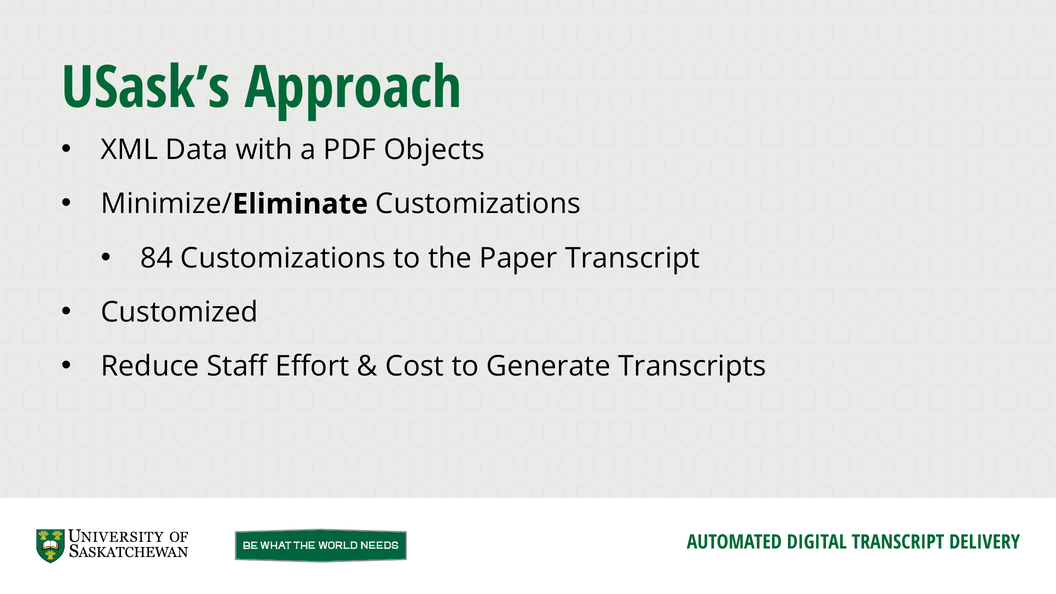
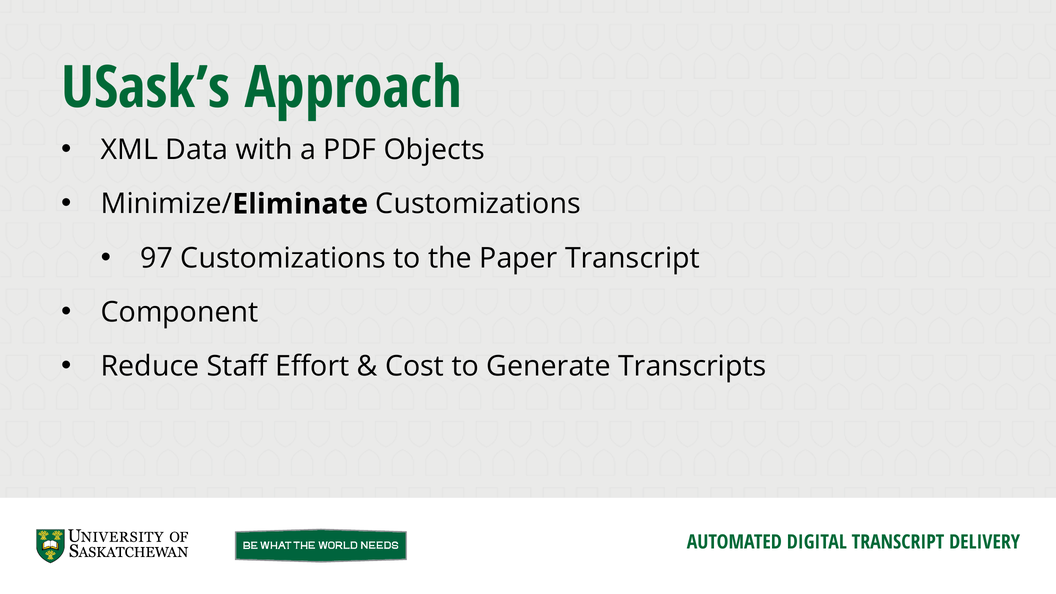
84: 84 -> 97 (157, 258)
Customized: Customized -> Component (180, 312)
